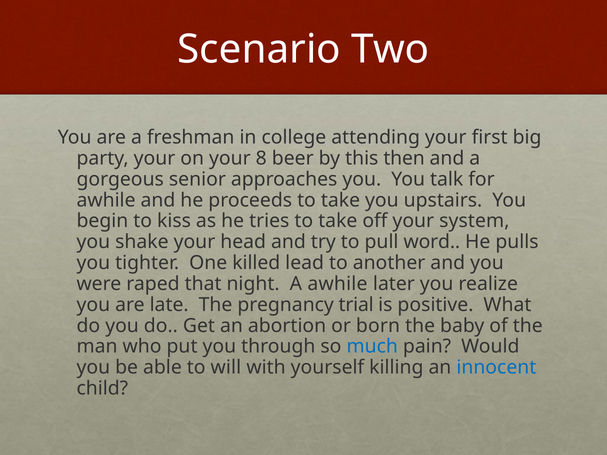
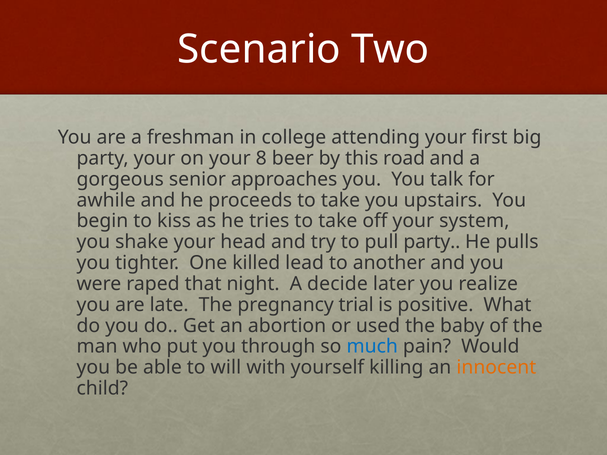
then: then -> road (404, 158)
pull word: word -> party (432, 242)
A awhile: awhile -> decide (337, 284)
born: born -> used (378, 326)
innocent colour: blue -> orange (496, 368)
